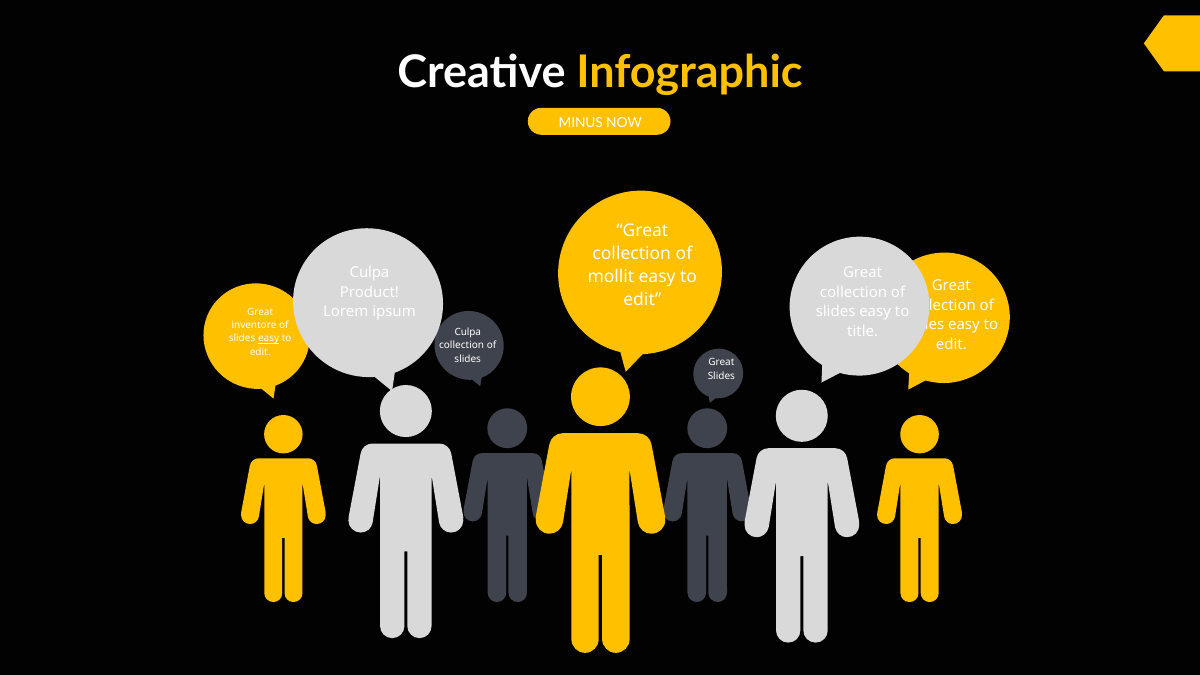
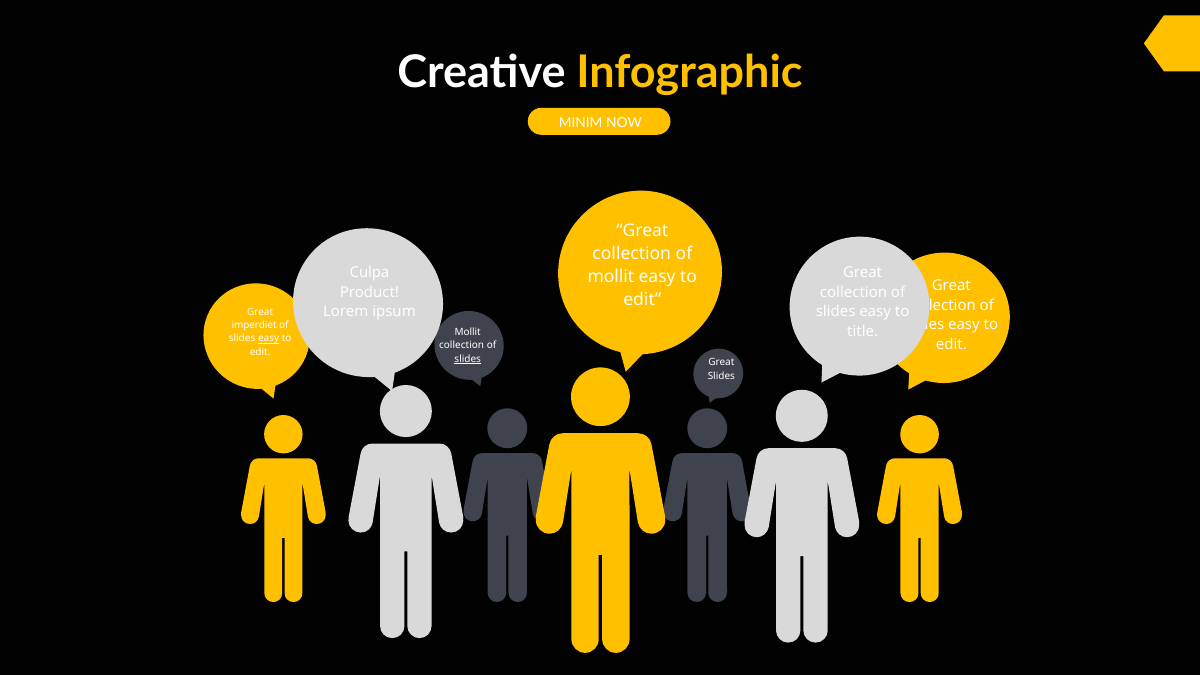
MINUS: MINUS -> MINIM (581, 123)
inventore: inventore -> imperdiet (254, 325)
Culpa: Culpa -> Mollit (468, 333)
slides underline: none -> present (468, 359)
